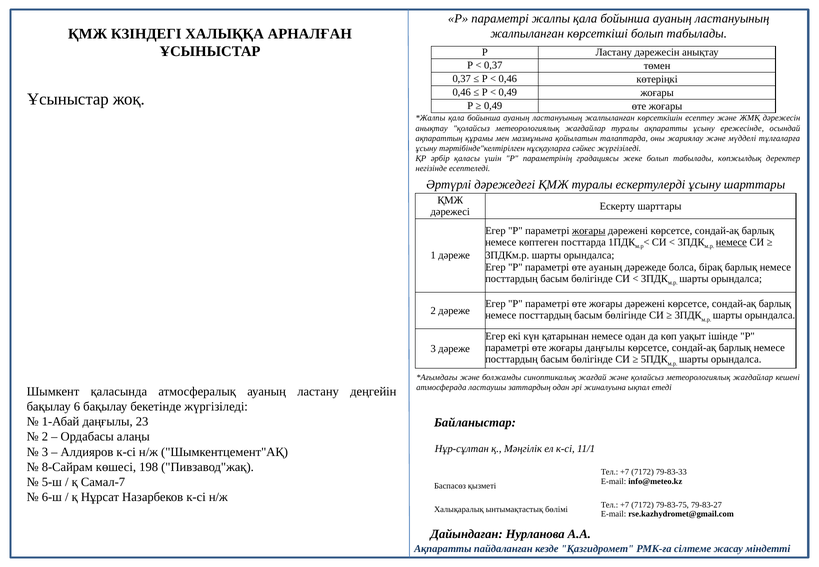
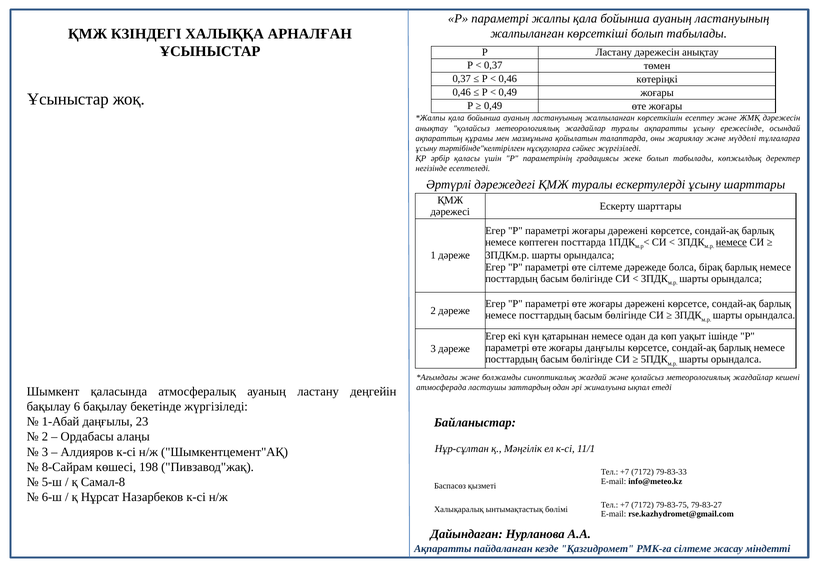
жоғары underline: present -> none (589, 231)
өте ауаның: ауаның -> сілтеме (606, 267)
Самал-7: Самал-7 -> Самал-8 (103, 482)
